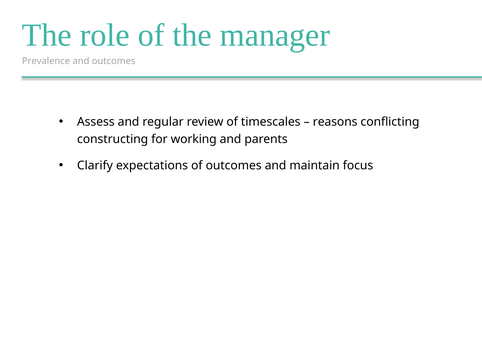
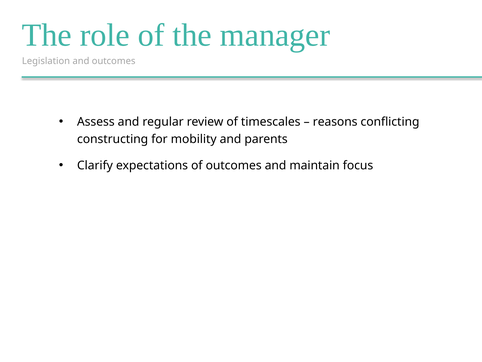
Prevalence: Prevalence -> Legislation (46, 61)
working: working -> mobility (194, 139)
